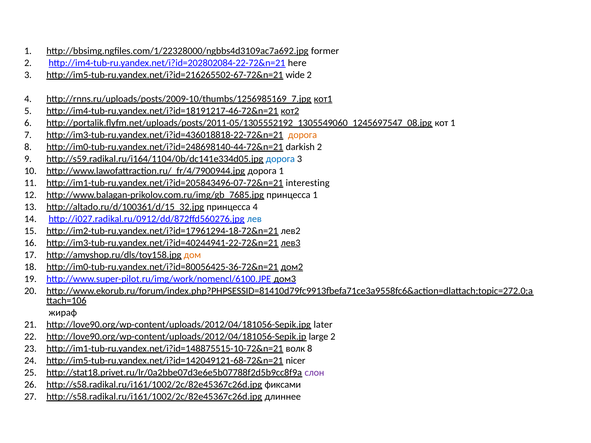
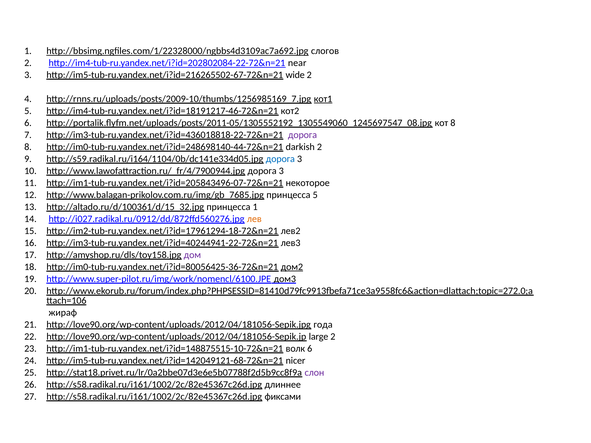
former: former -> слогов (325, 51)
here: here -> near (297, 63)
кот2 underline: present -> none (290, 111)
кот 1: 1 -> 8 (453, 123)
дорога colour: orange -> purple (302, 135)
http://www.lawofattraction.ru/_fr/4/7900944.jpg дорога 1: 1 -> 3 (281, 171)
interesting: interesting -> некоторое (308, 183)
принцесса 1: 1 -> 5 (315, 195)
принцесса 4: 4 -> 1 (255, 207)
лев colour: blue -> orange (254, 219)
лев3 underline: present -> none (291, 243)
дом colour: orange -> purple (192, 255)
later: later -> года (323, 325)
волк 8: 8 -> 6 (310, 349)
фиксами: фиксами -> длиннее (283, 385)
длиннее: длиннее -> фиксами (283, 397)
